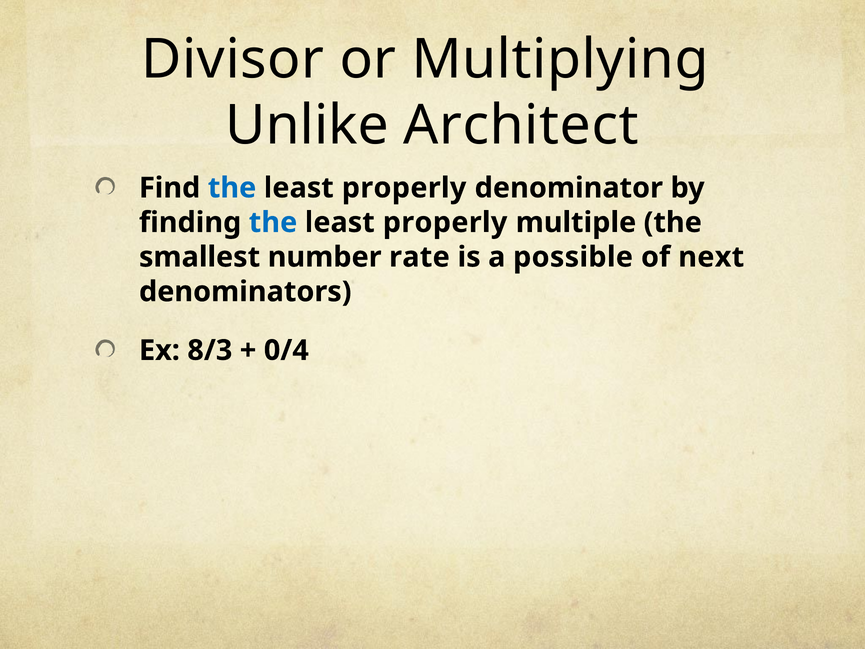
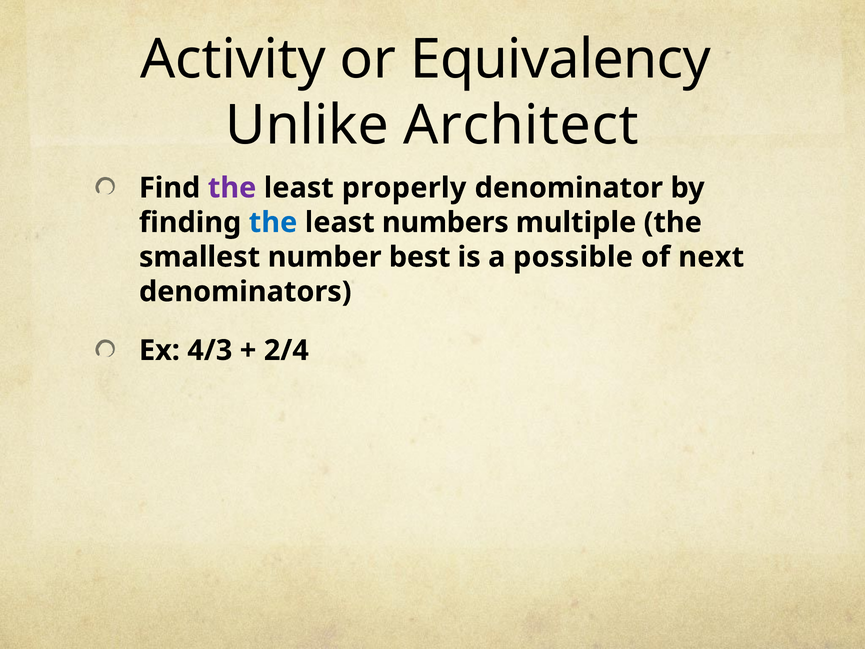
Divisor: Divisor -> Activity (233, 59)
Multiplying: Multiplying -> Equivalency (561, 59)
the colour: blue -> purple (232, 188)
properly: properly -> numbers (445, 222)
rate: rate -> best (420, 257)
8/3: 8/3 -> 4/3 (210, 350)
0/4: 0/4 -> 2/4 (286, 350)
